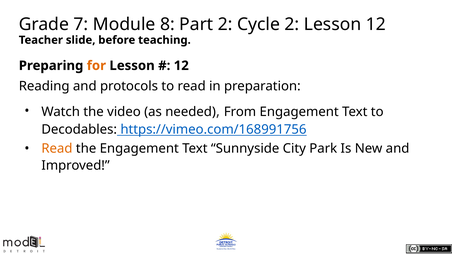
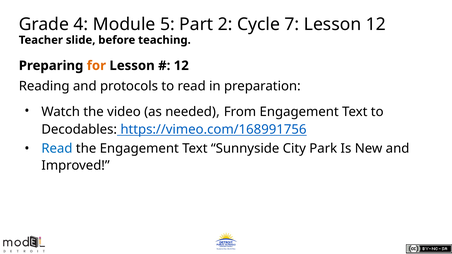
7: 7 -> 4 (81, 24)
8: 8 -> 5 (167, 24)
Cycle 2: 2 -> 7 (292, 24)
Read colour: orange -> blue (57, 149)
